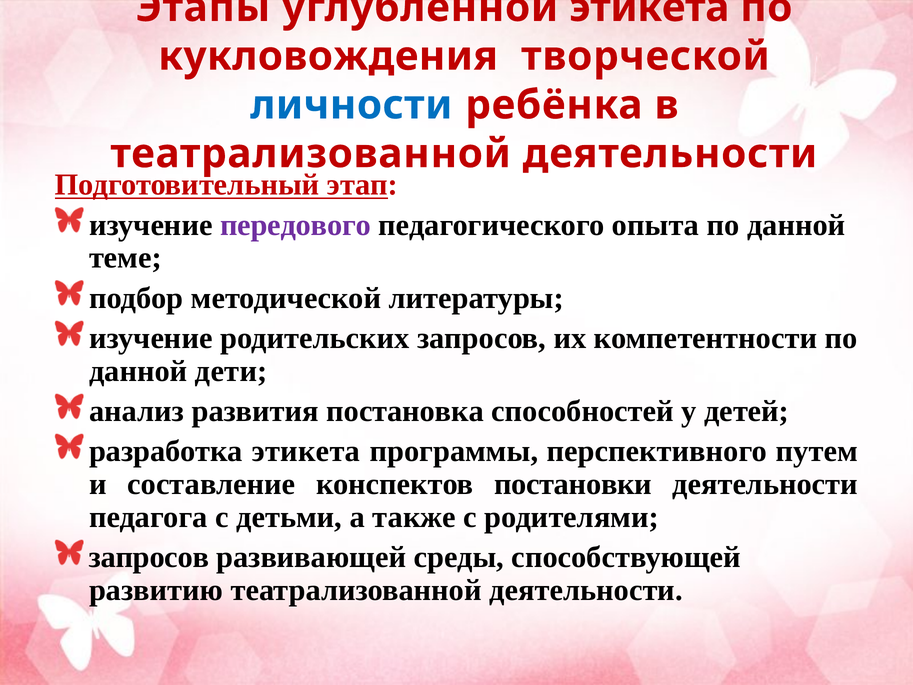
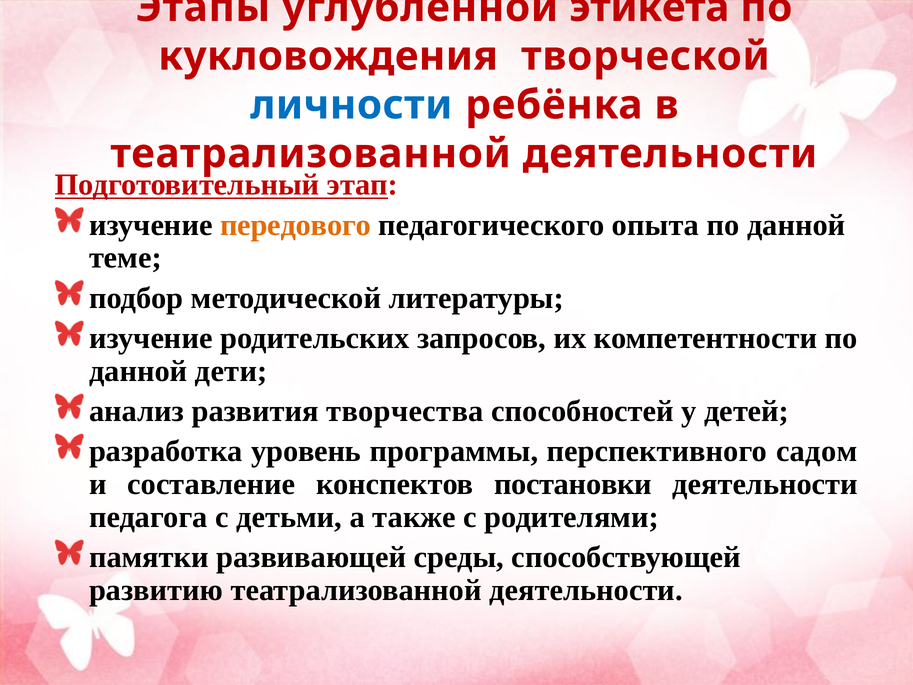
передового colour: purple -> orange (296, 225)
постановка: постановка -> творчества (405, 411)
разработка этикета: этикета -> уровень (306, 451)
путем: путем -> садом (817, 451)
запросов: запросов -> памятки (149, 557)
